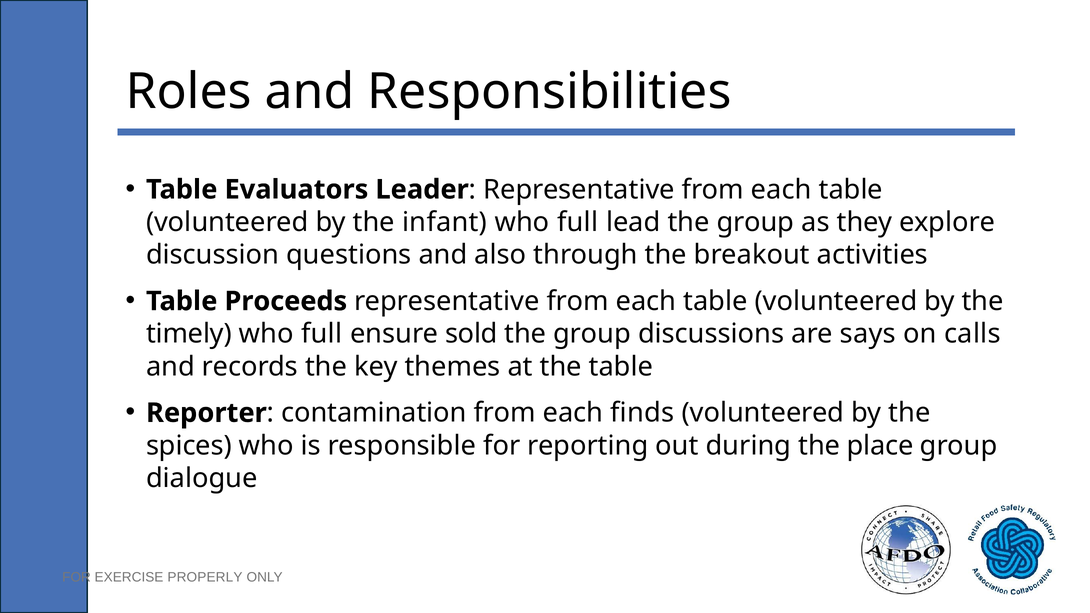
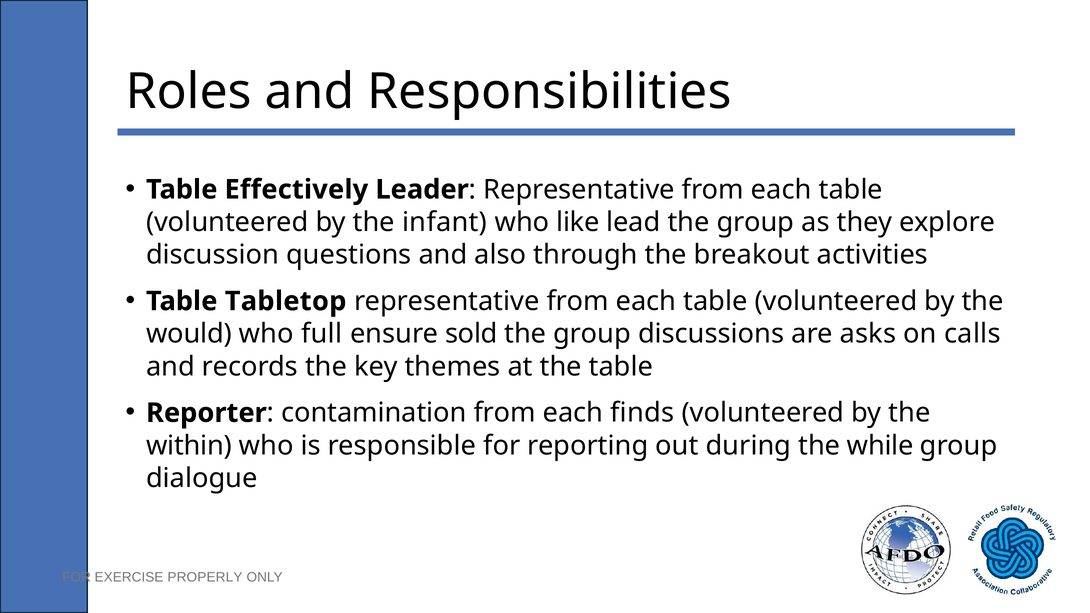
Evaluators: Evaluators -> Effectively (296, 190)
full: full -> like (578, 222)
Proceeds: Proceeds -> Tabletop (286, 301)
timely: timely -> would (189, 334)
says: says -> asks (868, 334)
spices: spices -> within (189, 446)
place: place -> while (880, 446)
